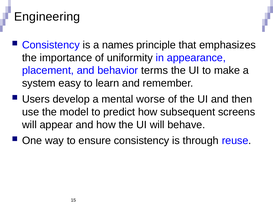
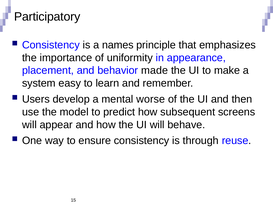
Engineering: Engineering -> Participatory (47, 17)
terms: terms -> made (155, 70)
